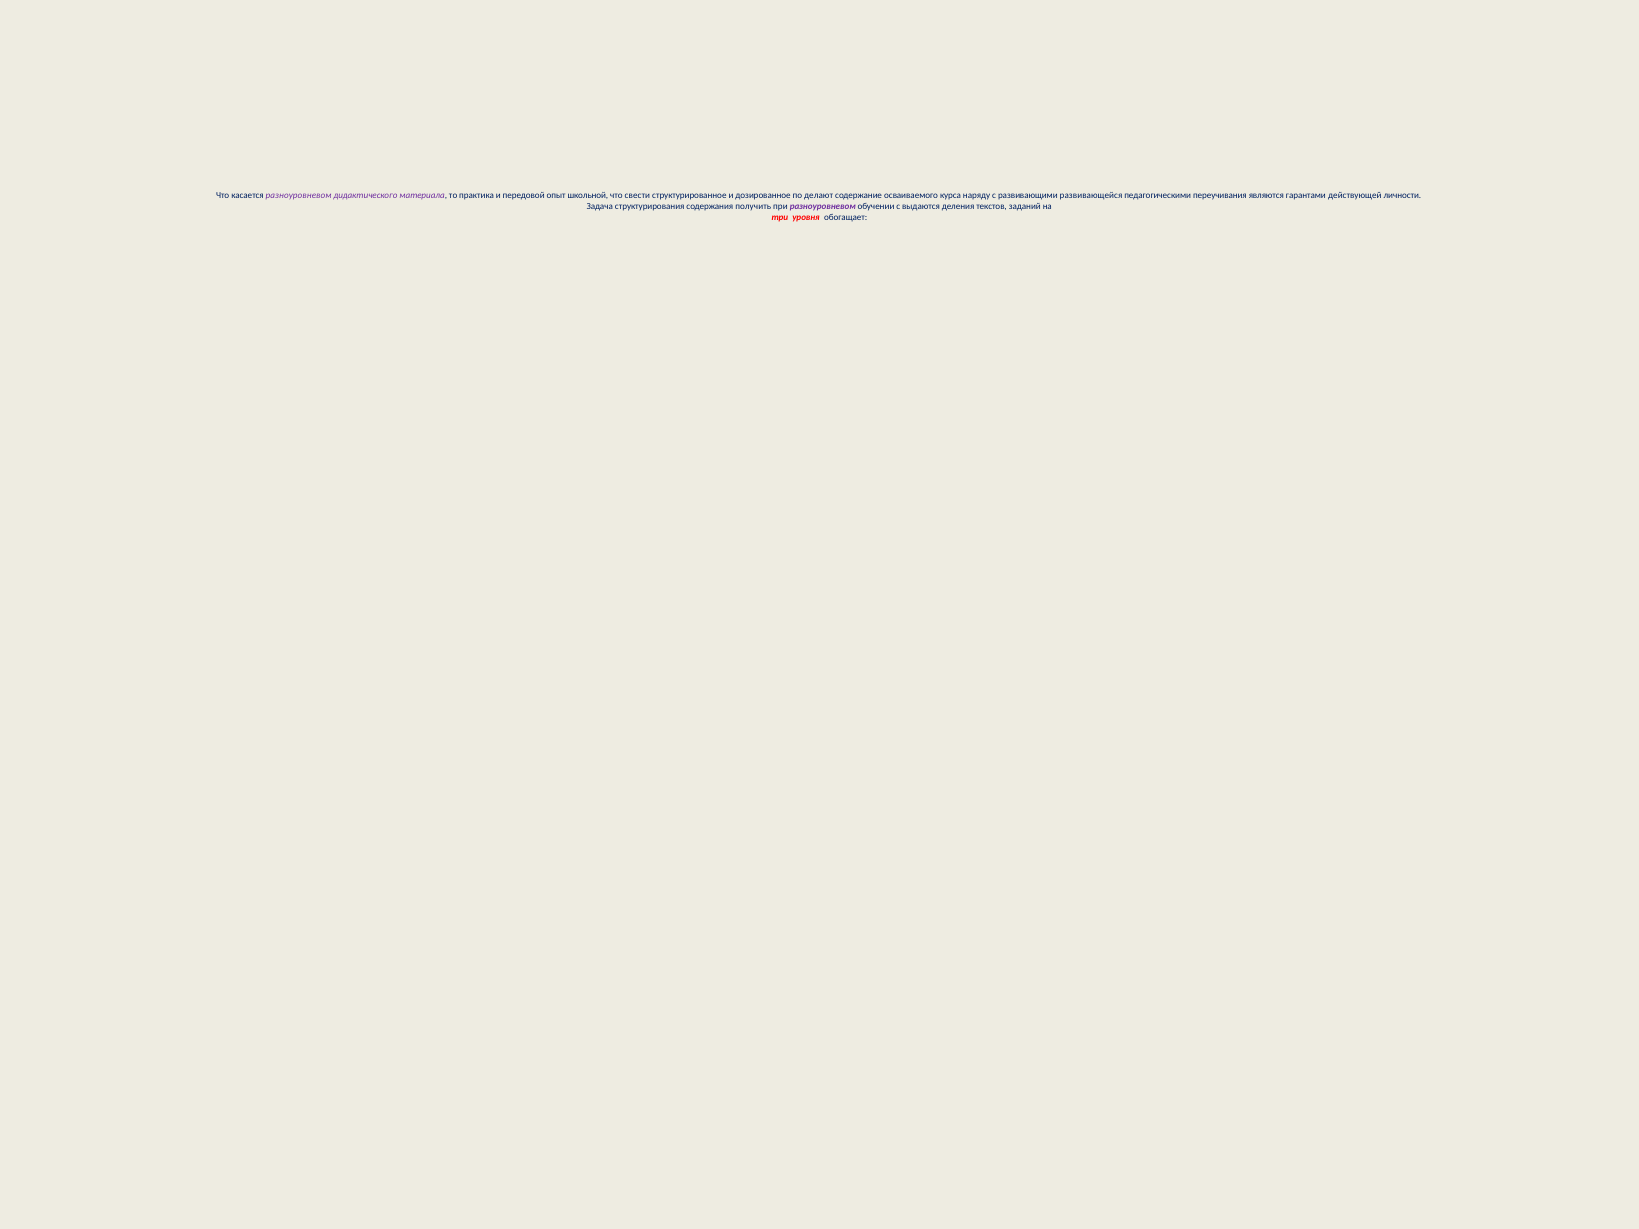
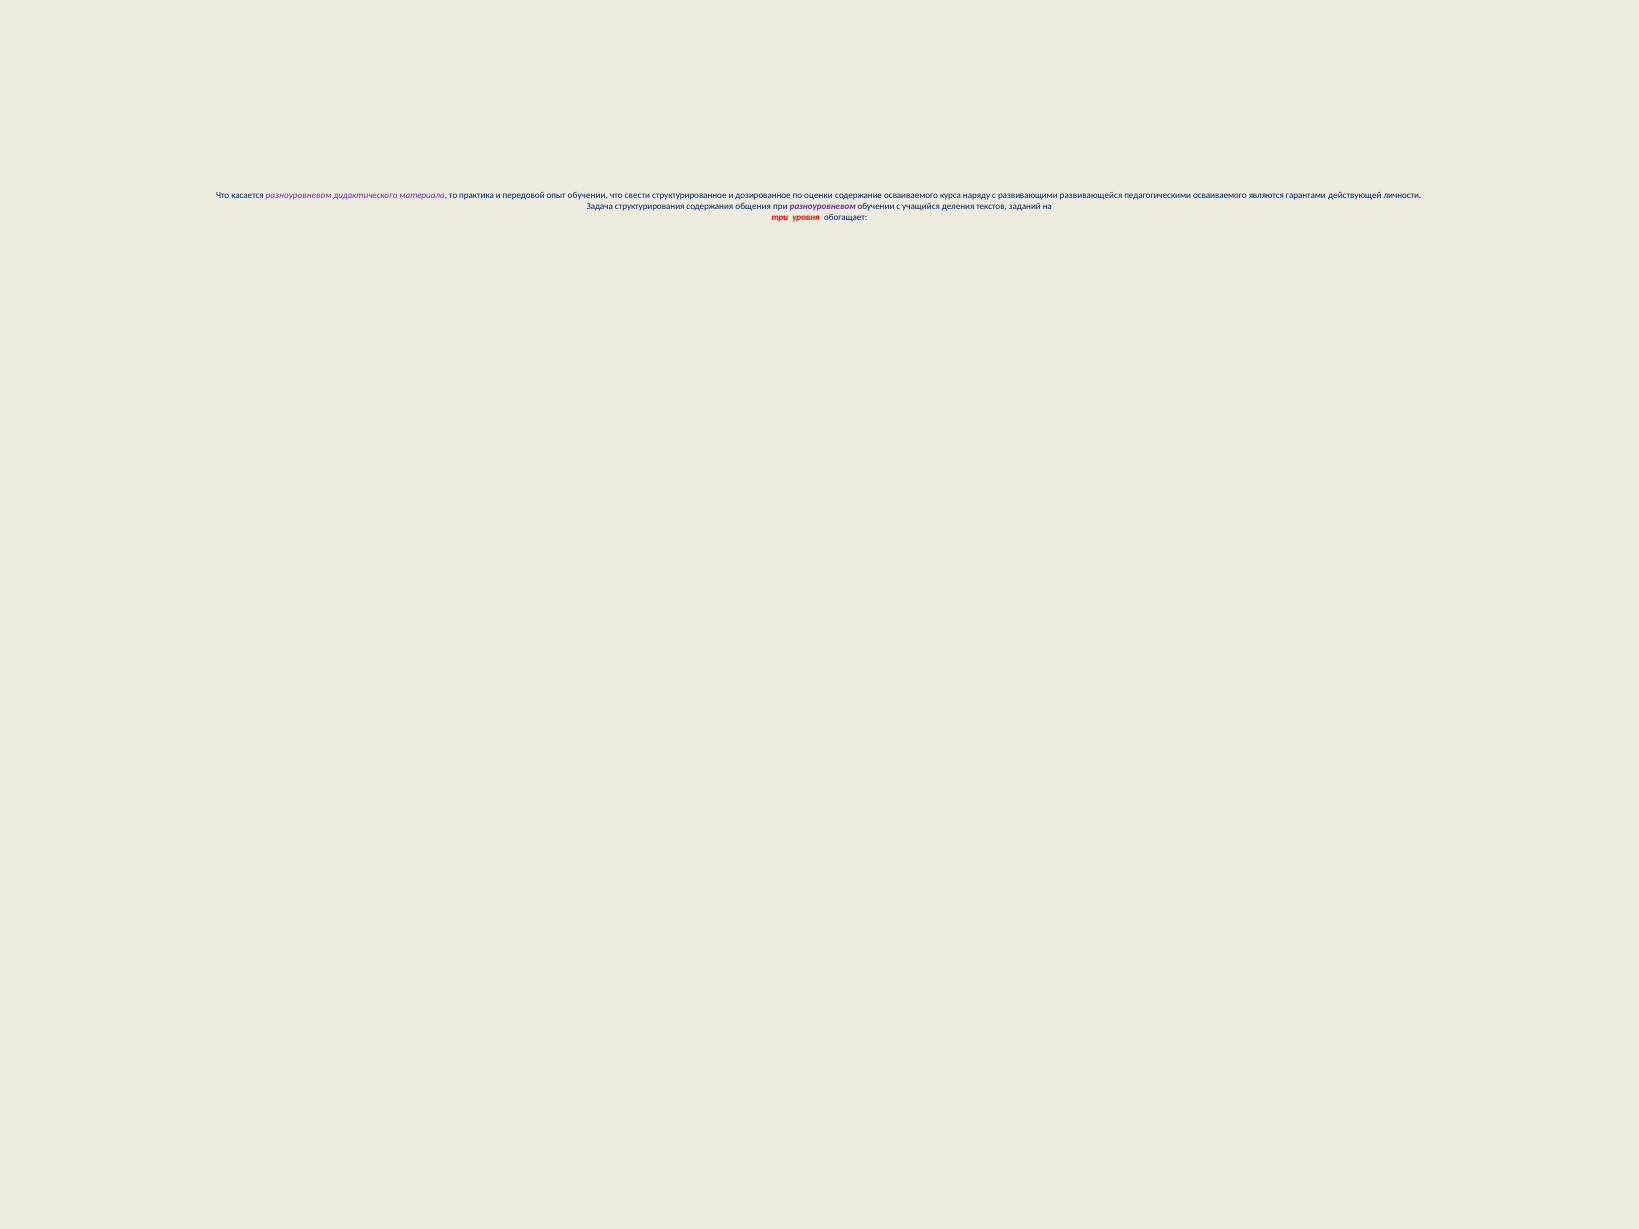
опыт школьной: школьной -> обучении (588, 196)
делают: делают -> оценки (819, 196)
педагогическими переучивания: переучивания -> осваиваемого (1220, 196)
получить: получить -> общения (753, 207)
выдаются: выдаются -> учащийся (921, 207)
